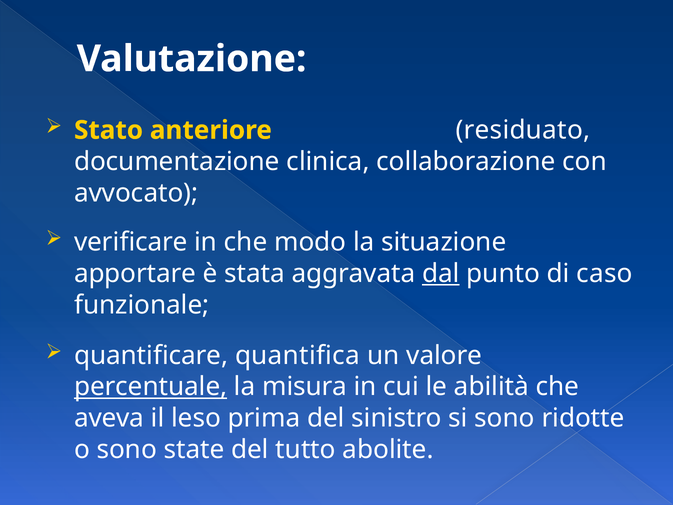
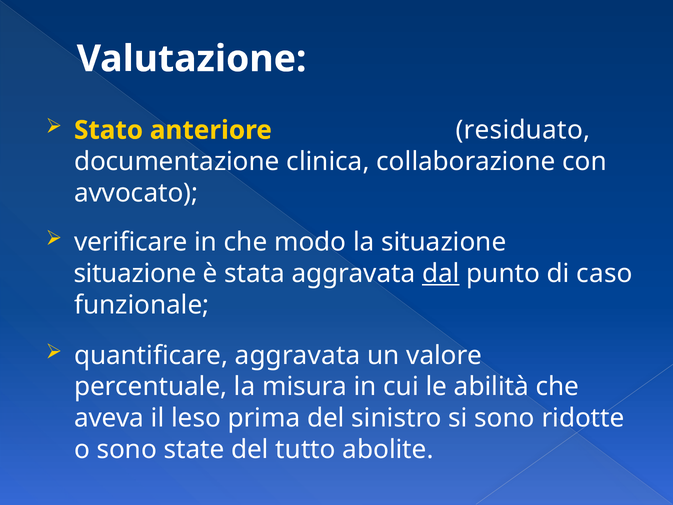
apportare: apportare -> situazione (135, 273)
quantificare quantifica: quantifica -> aggravata (298, 355)
percentuale underline: present -> none (151, 387)
